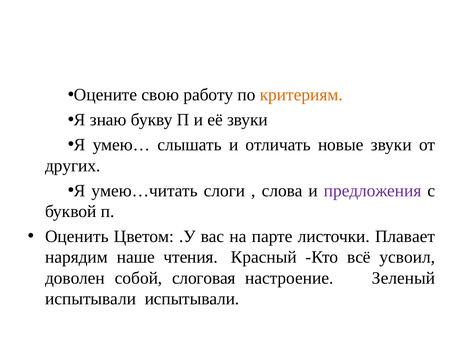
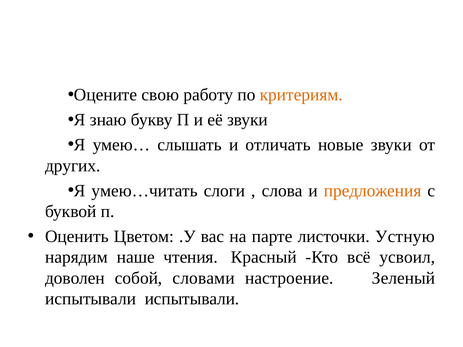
предложения colour: purple -> orange (373, 191)
Плавает: Плавает -> Устную (405, 237)
слоговая: слоговая -> словами (204, 278)
